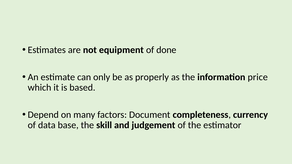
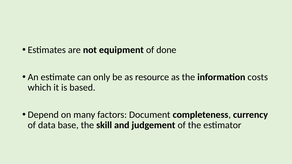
properly: properly -> resource (152, 77)
price: price -> costs (258, 77)
